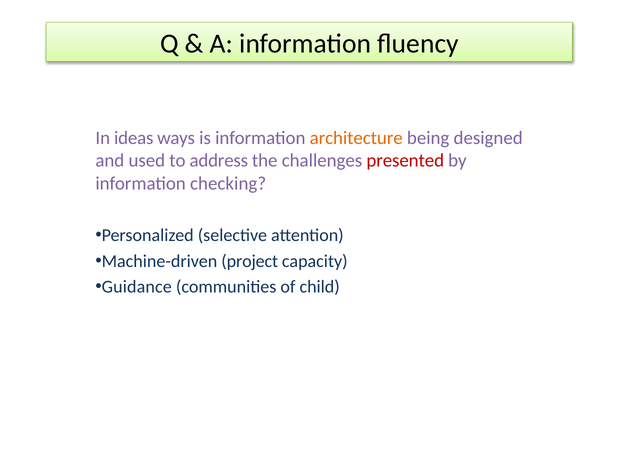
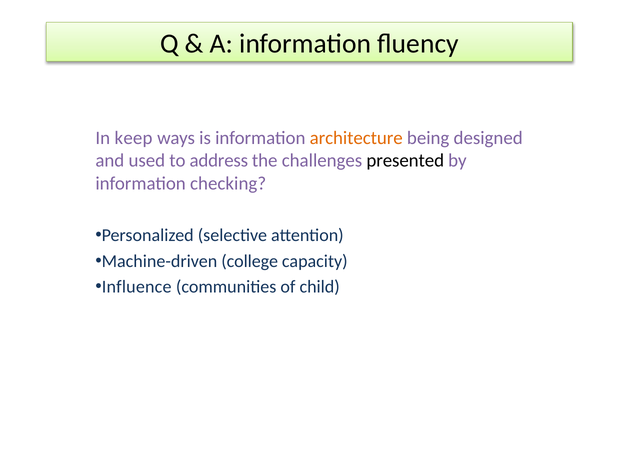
ideas: ideas -> keep (134, 138)
presented colour: red -> black (405, 160)
project: project -> college (250, 261)
Guidance: Guidance -> Influence (137, 287)
